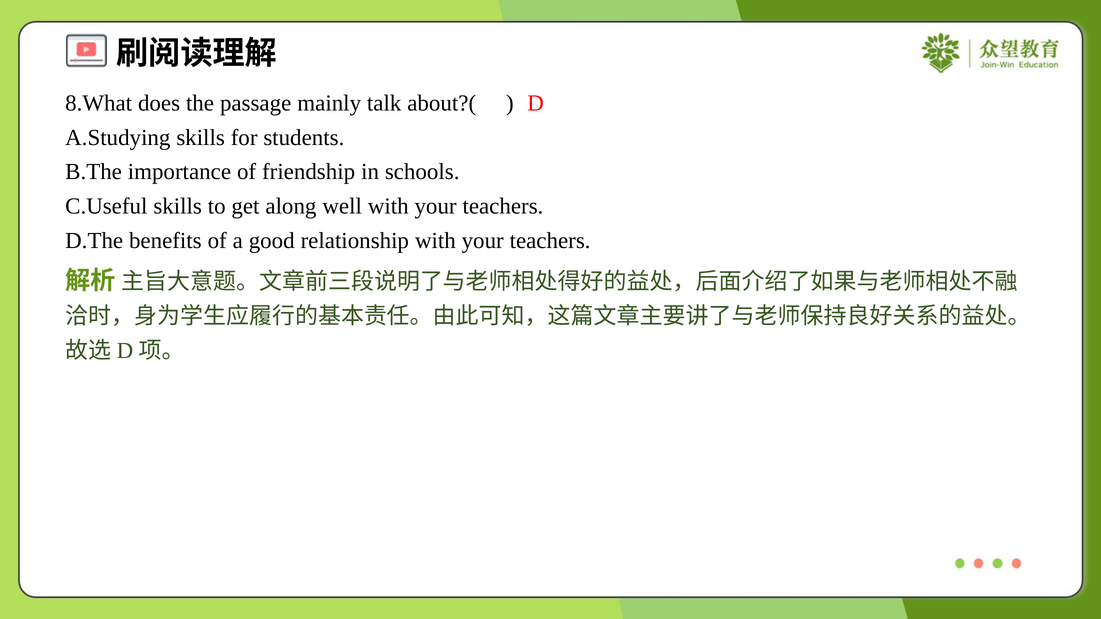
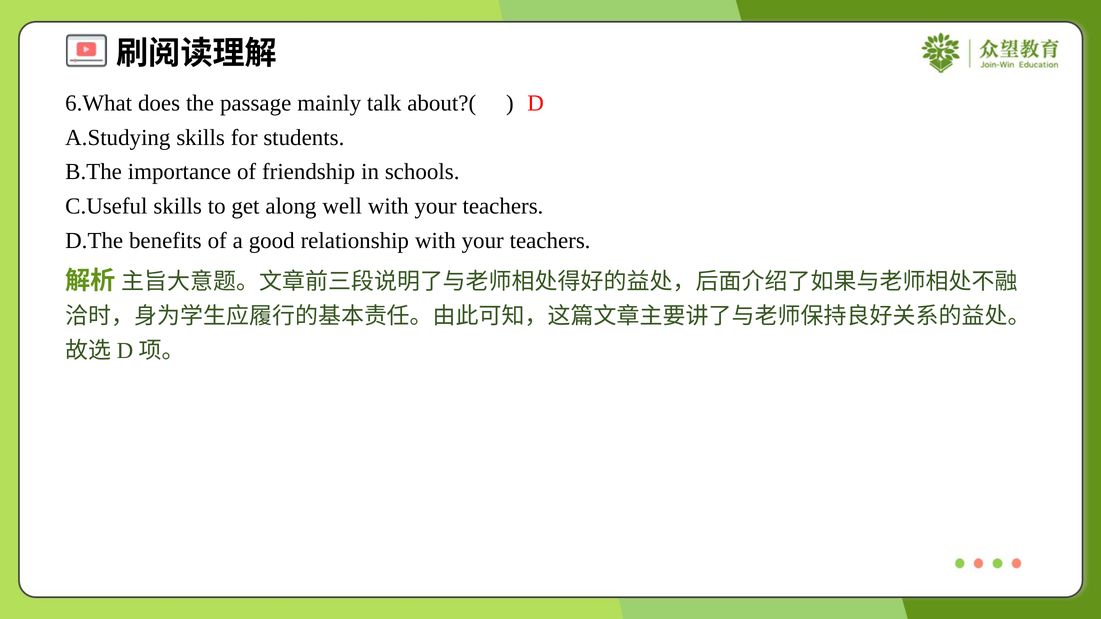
8.What: 8.What -> 6.What (99, 103)
